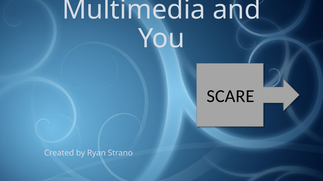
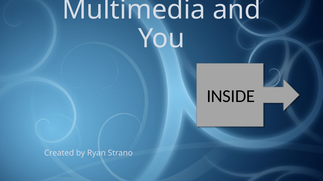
SCARE: SCARE -> INSIDE (231, 96)
